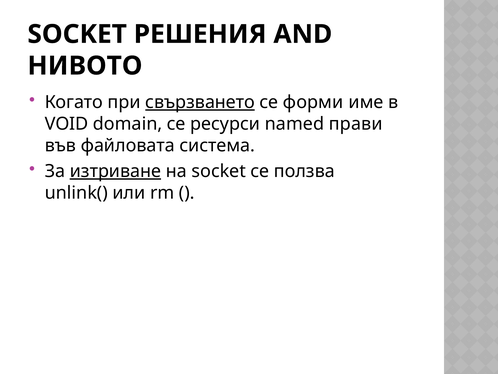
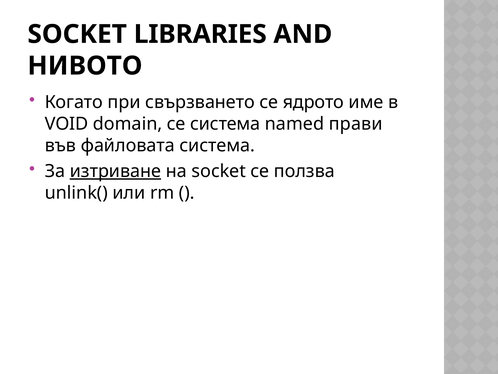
РЕШЕНИЯ: РЕШЕНИЯ -> LIBRARIES (200, 34)
свързването underline: present -> none (200, 102)
форми: форми -> ядрото (313, 102)
се ресурси: ресурси -> система (225, 124)
